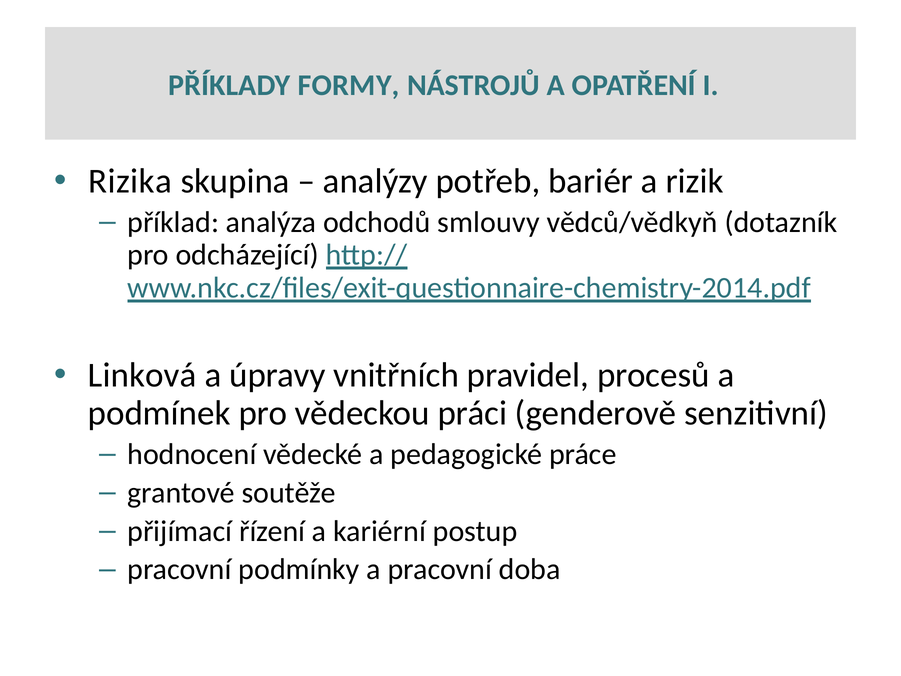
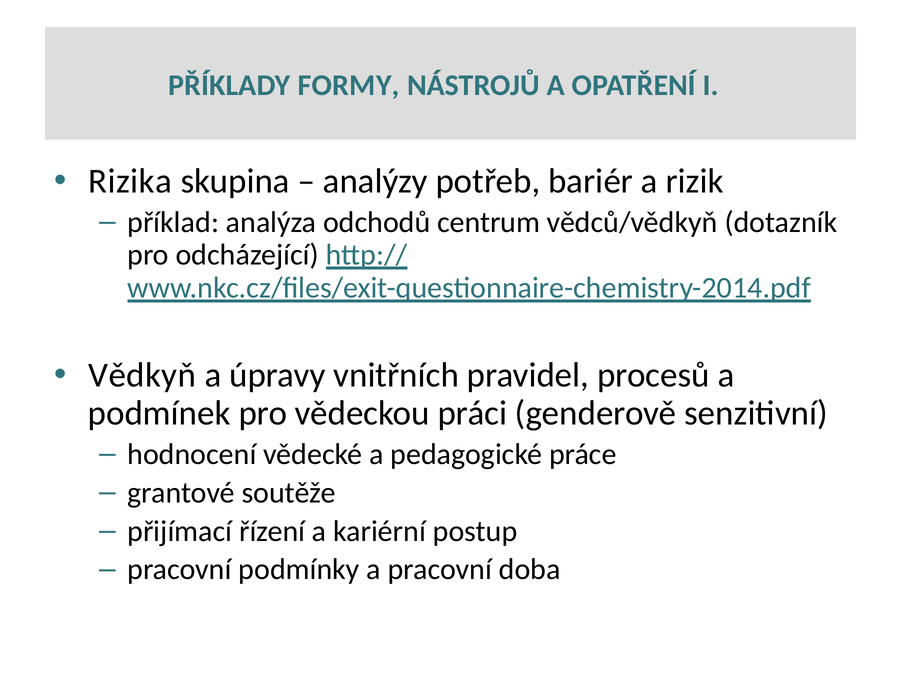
smlouvy: smlouvy -> centrum (489, 222)
Linková: Linková -> Vědkyň (142, 375)
